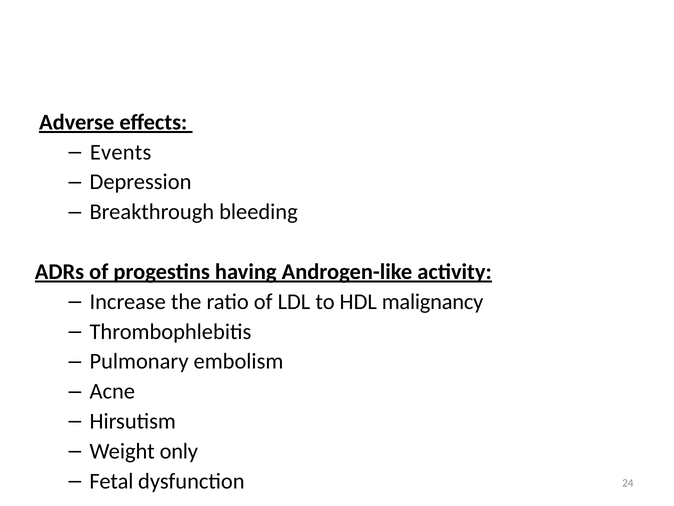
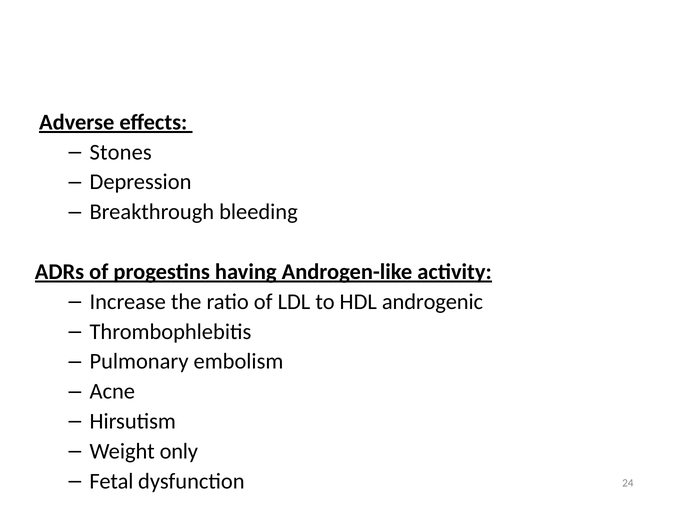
Events: Events -> Stones (121, 152)
malignancy: malignancy -> androgenic (432, 301)
